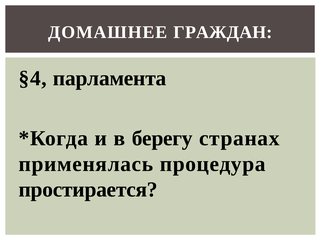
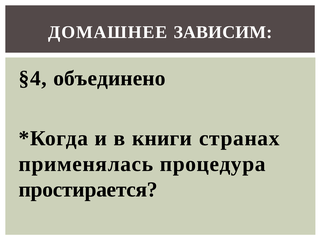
ГРАЖДАН: ГРАЖДАН -> ЗАВИСИМ (223, 32)
парламента: парламента -> объединено (109, 78)
берегу: берегу -> книги (162, 138)
